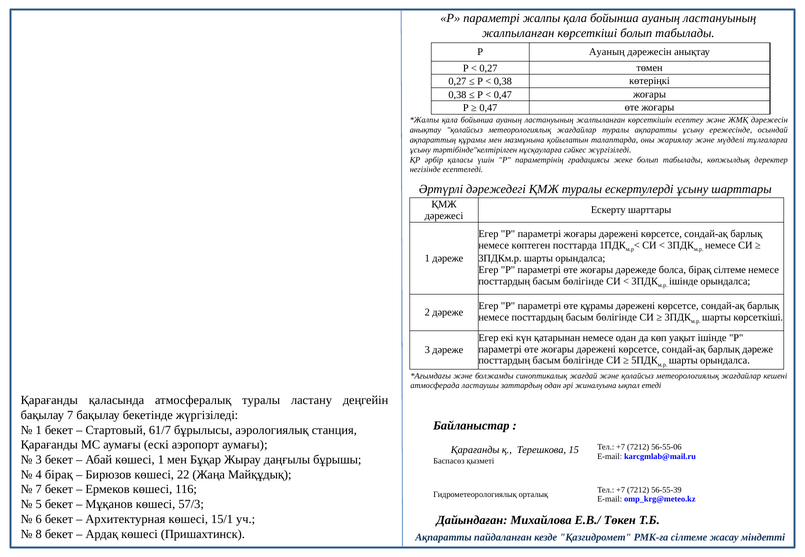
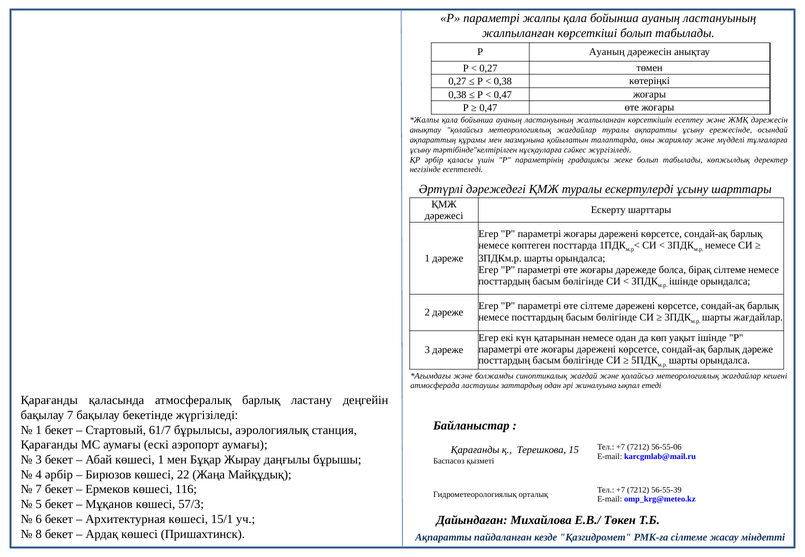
өте құрамы: құрамы -> сілтеме (597, 306)
шарты көрсеткіші: көрсеткіші -> жағдайлар (758, 318)
атмосфералық туралы: туралы -> барлық (261, 400)
4 бірақ: бірақ -> әрбір (59, 475)
